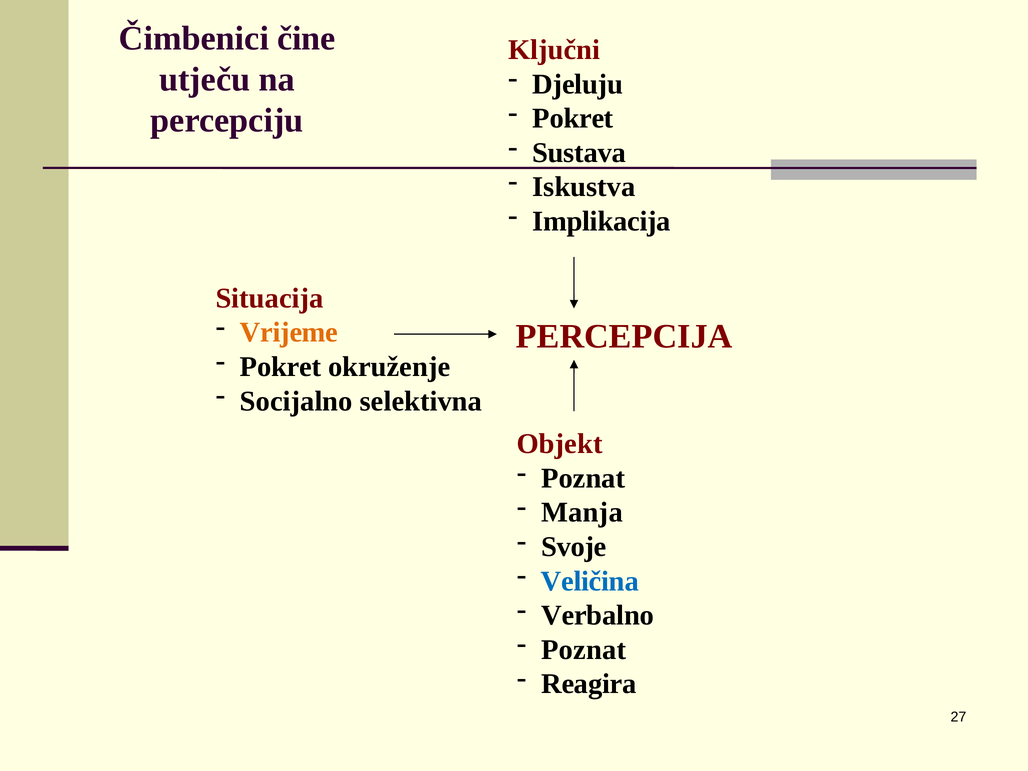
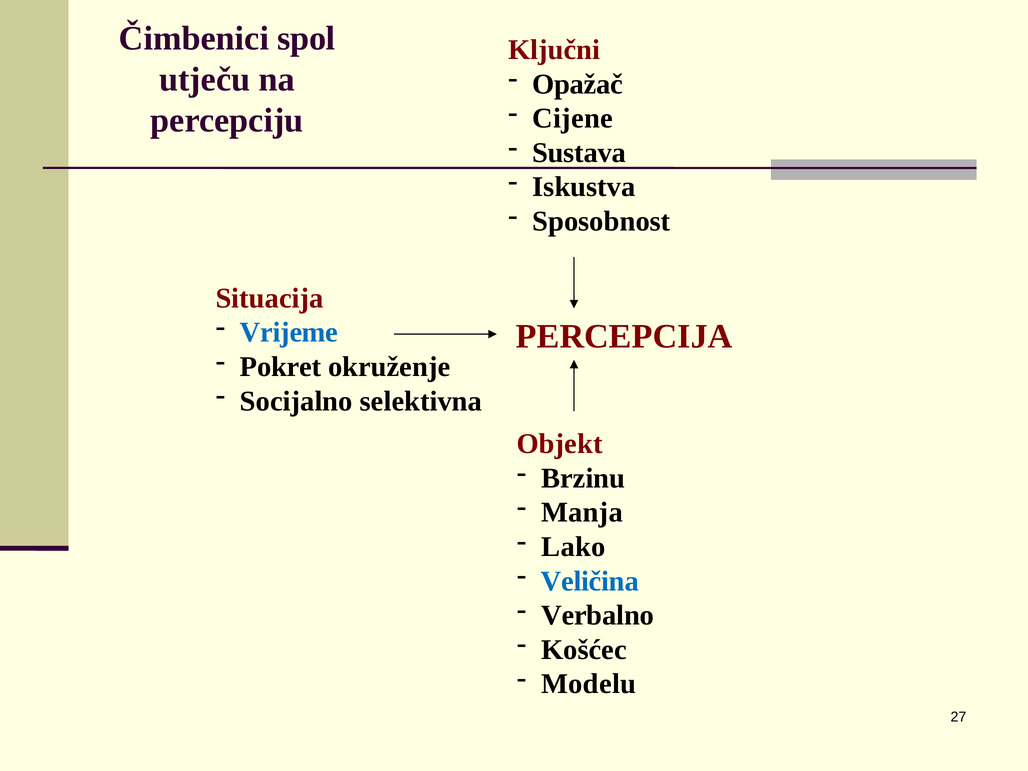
čine: čine -> spol (306, 38)
Djeluju: Djeluju -> Opažač (578, 84)
Pokret: Pokret -> Cijene (573, 118)
Implikacija: Implikacija -> Sposobnost (601, 221)
Vrijeme colour: orange -> blue (289, 333)
Poznat: Poznat -> Brzinu (583, 478)
Svoje: Svoje -> Lako (573, 547)
Poznat: Poznat -> Košćec (584, 650)
Reagira: Reagira -> Modelu (589, 684)
